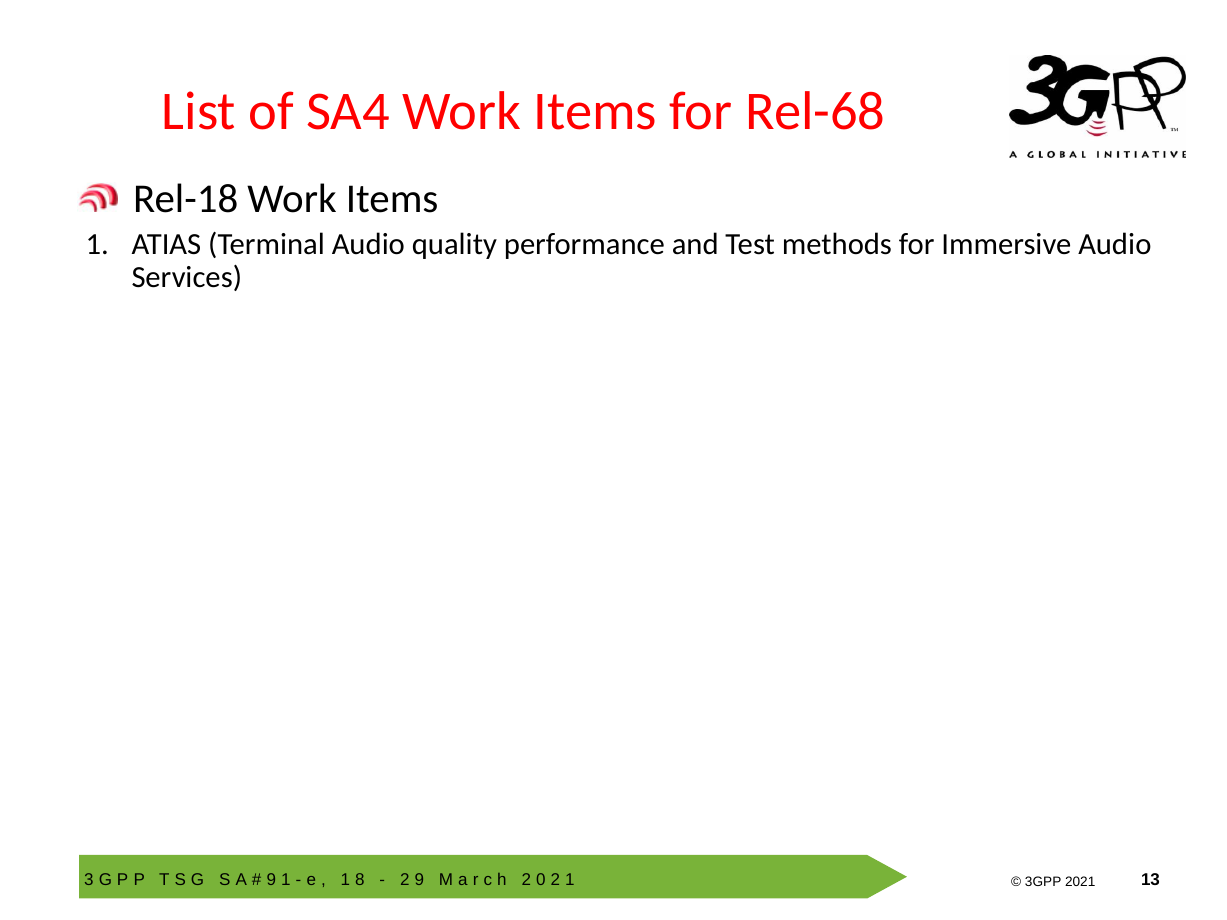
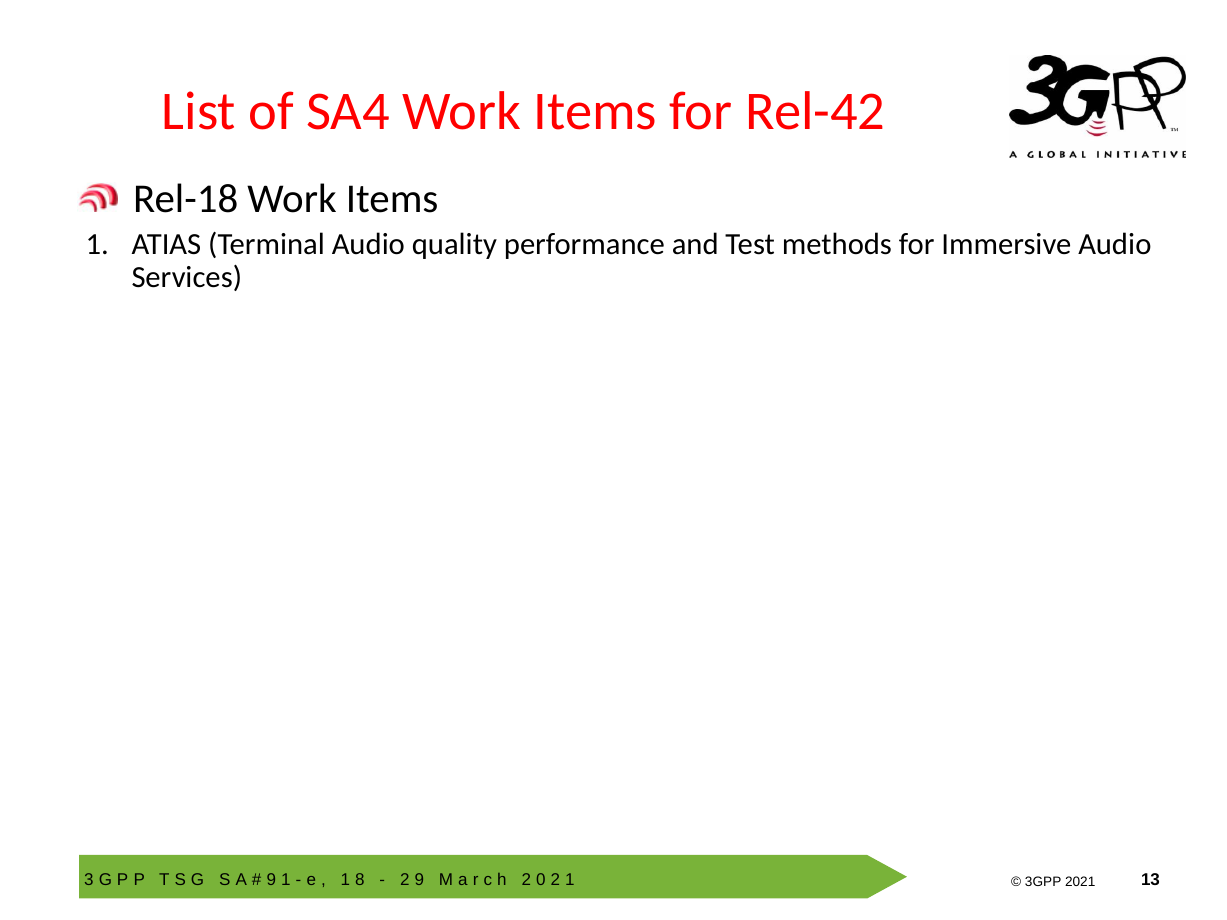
Rel-68: Rel-68 -> Rel-42 (815, 111)
